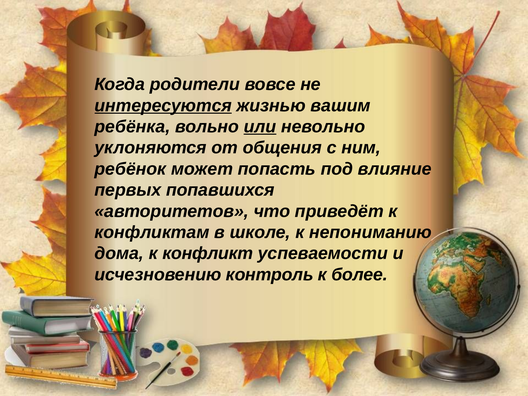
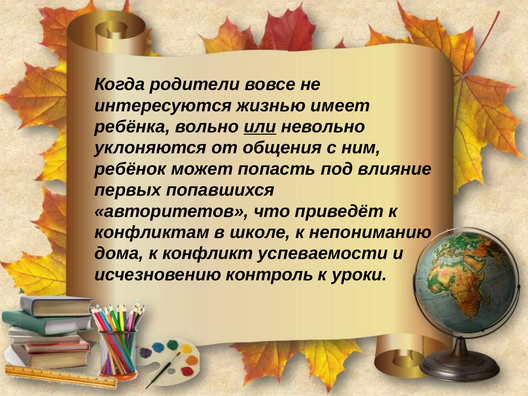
интересуются underline: present -> none (163, 106)
вашим: вашим -> имеет (340, 106)
более: более -> уроки (359, 275)
